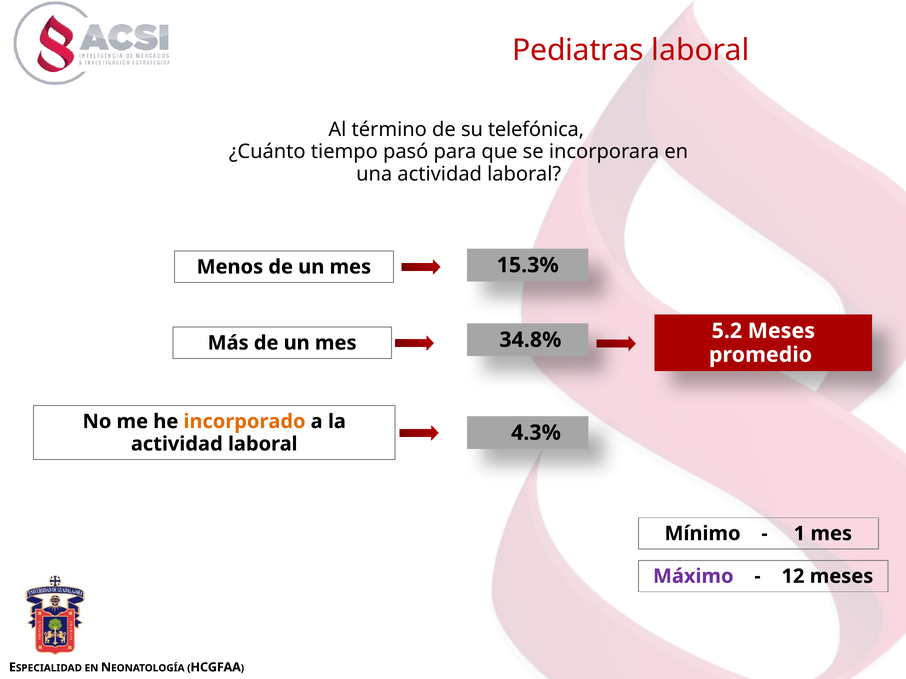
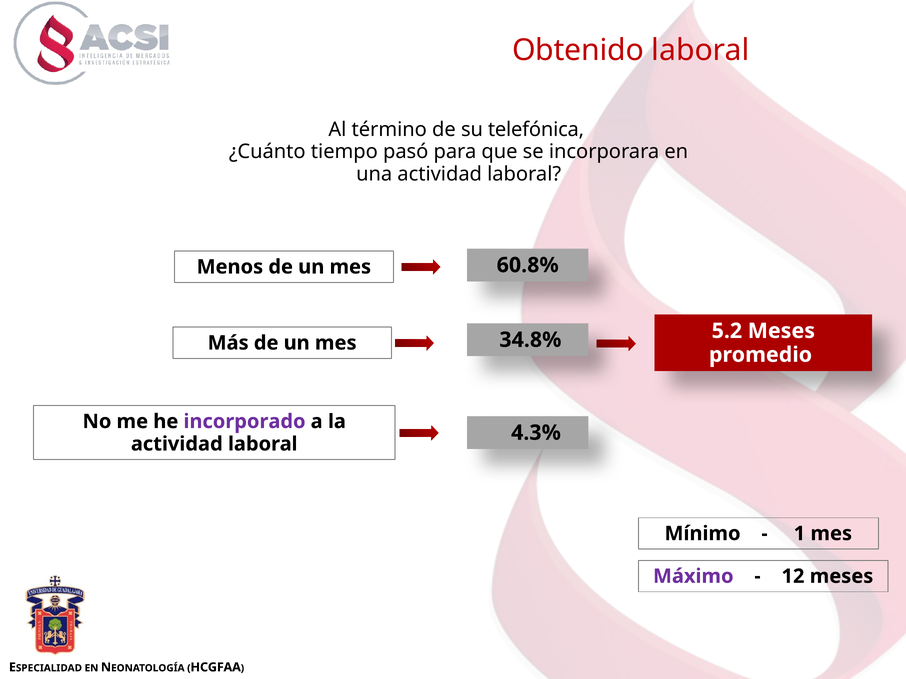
Pediatras: Pediatras -> Obtenido (578, 50)
15.3%: 15.3% -> 60.8% (528, 265)
incorporado colour: orange -> purple (245, 422)
